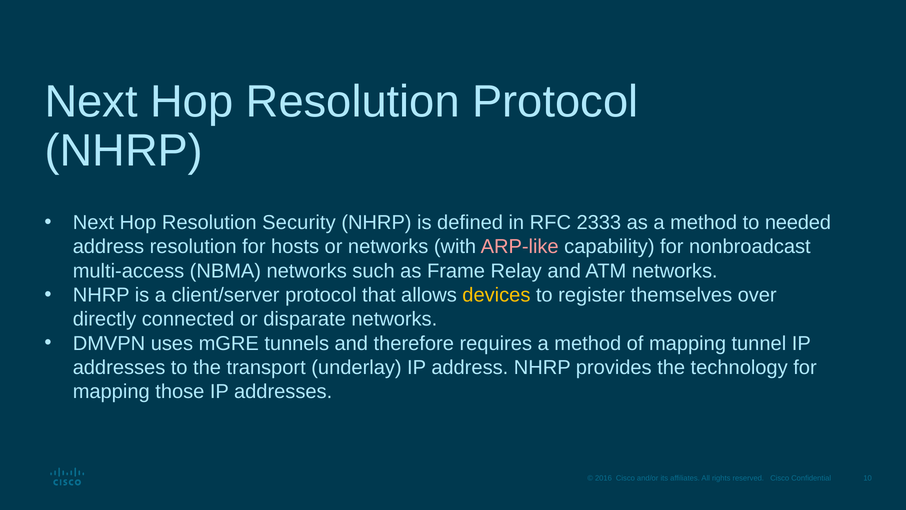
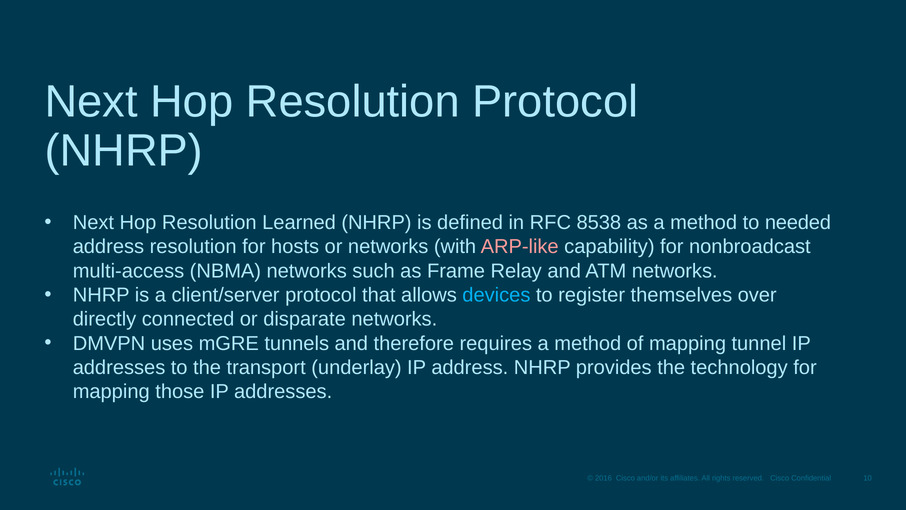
Security: Security -> Learned (299, 223)
2333: 2333 -> 8538 (599, 223)
devices colour: yellow -> light blue (496, 295)
